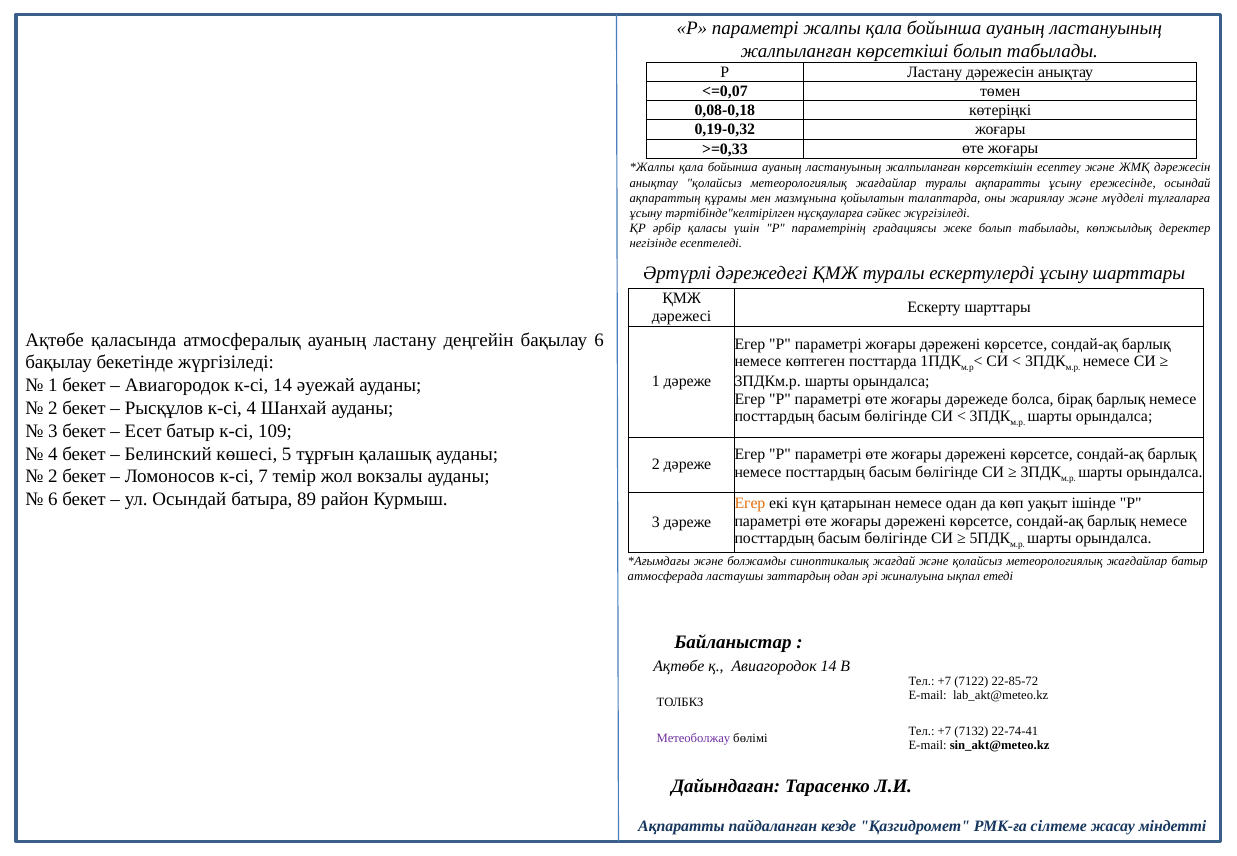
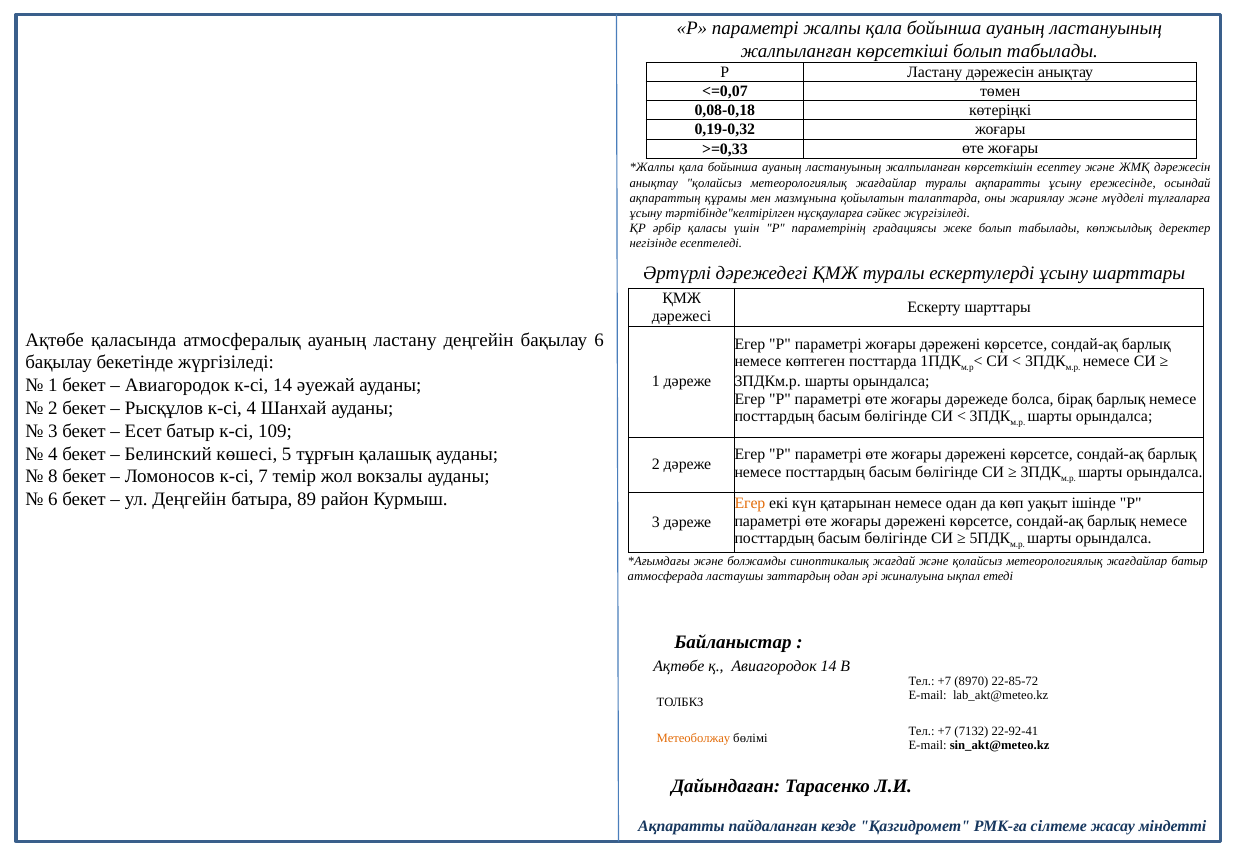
2: 2 -> 8 (53, 477)
ул Осындай: Осындай -> Деңгейін (189, 500)
7122: 7122 -> 8970 (971, 682)
22-74-41: 22-74-41 -> 22-92-41 (1015, 731)
Метеоболжау colour: purple -> orange (693, 738)
